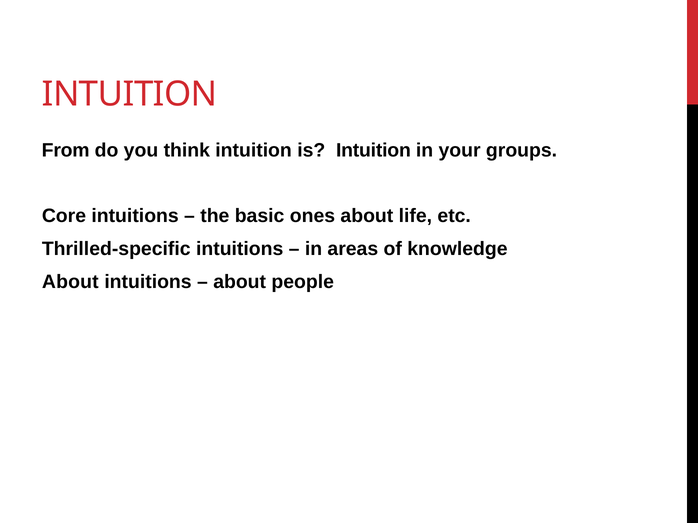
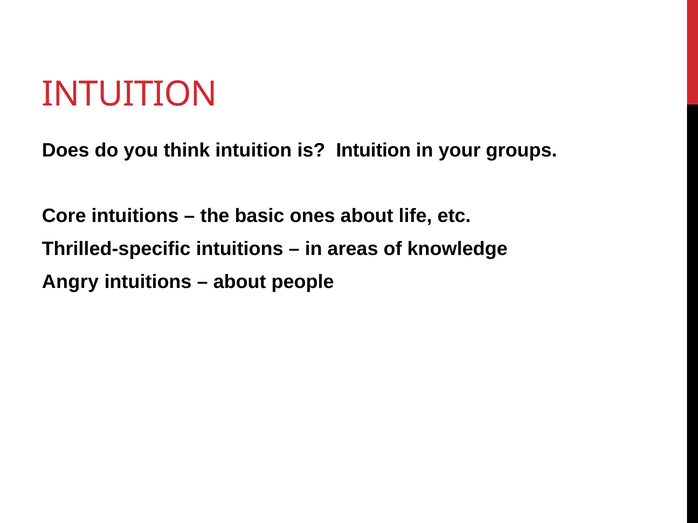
From: From -> Does (66, 150)
About: About -> Angry (70, 282)
